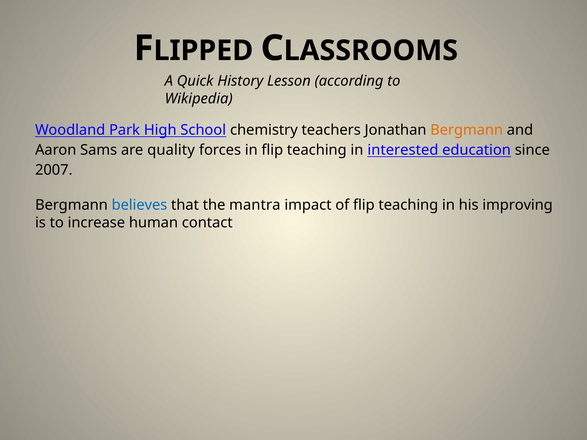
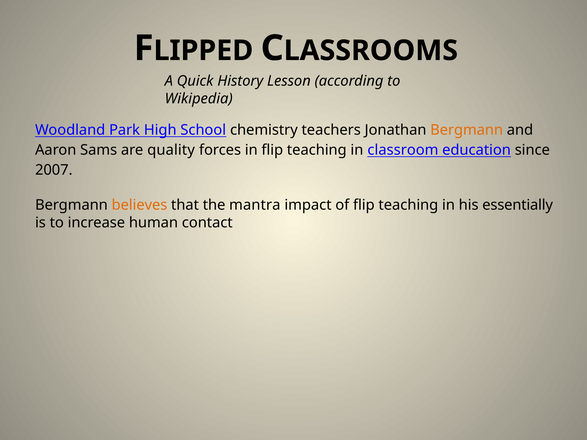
interested: interested -> classroom (403, 150)
believes colour: blue -> orange (139, 205)
improving: improving -> essentially (518, 205)
